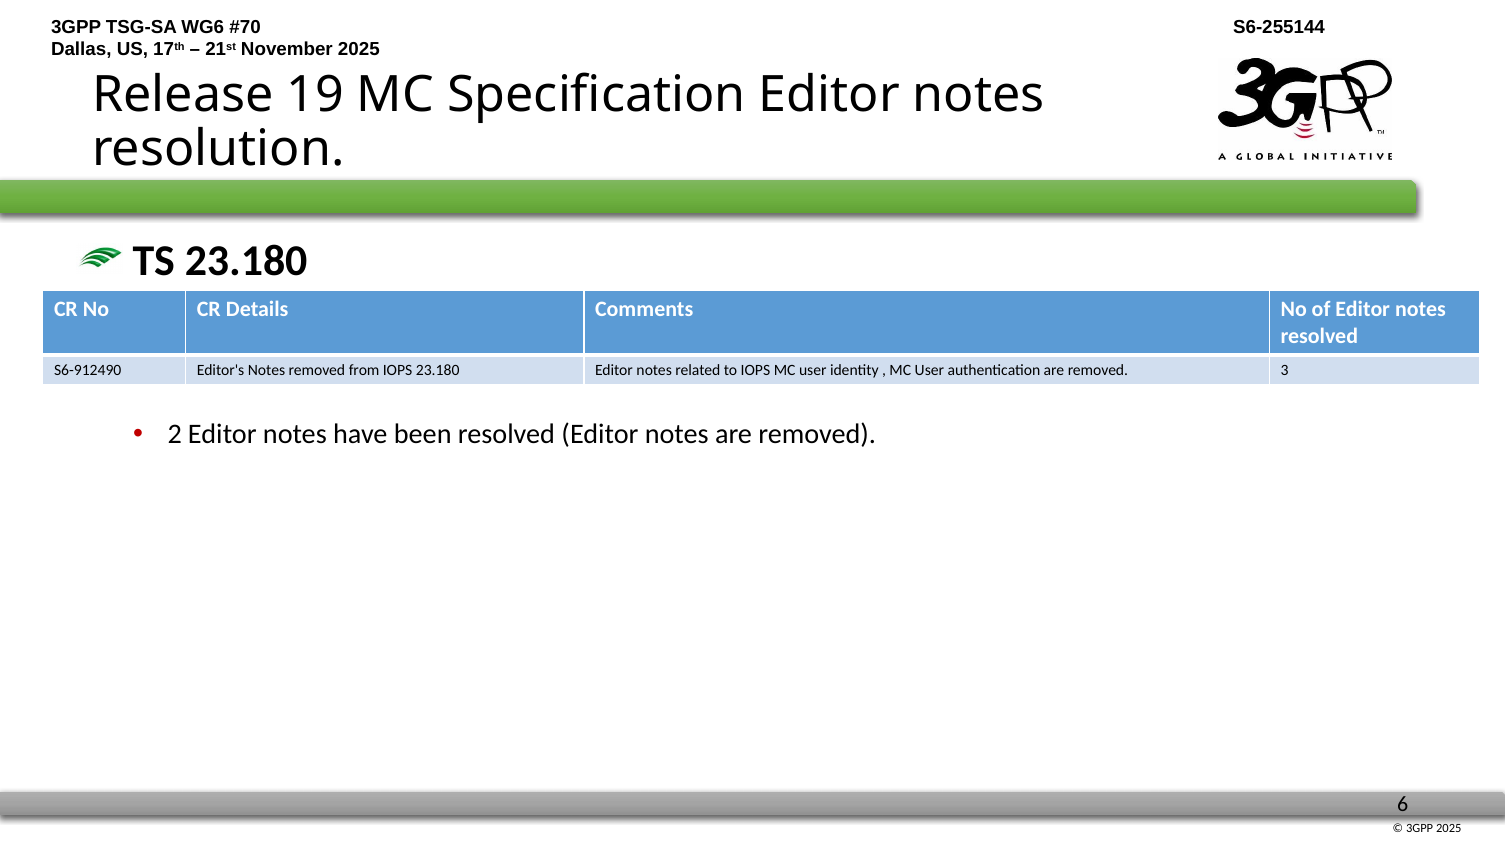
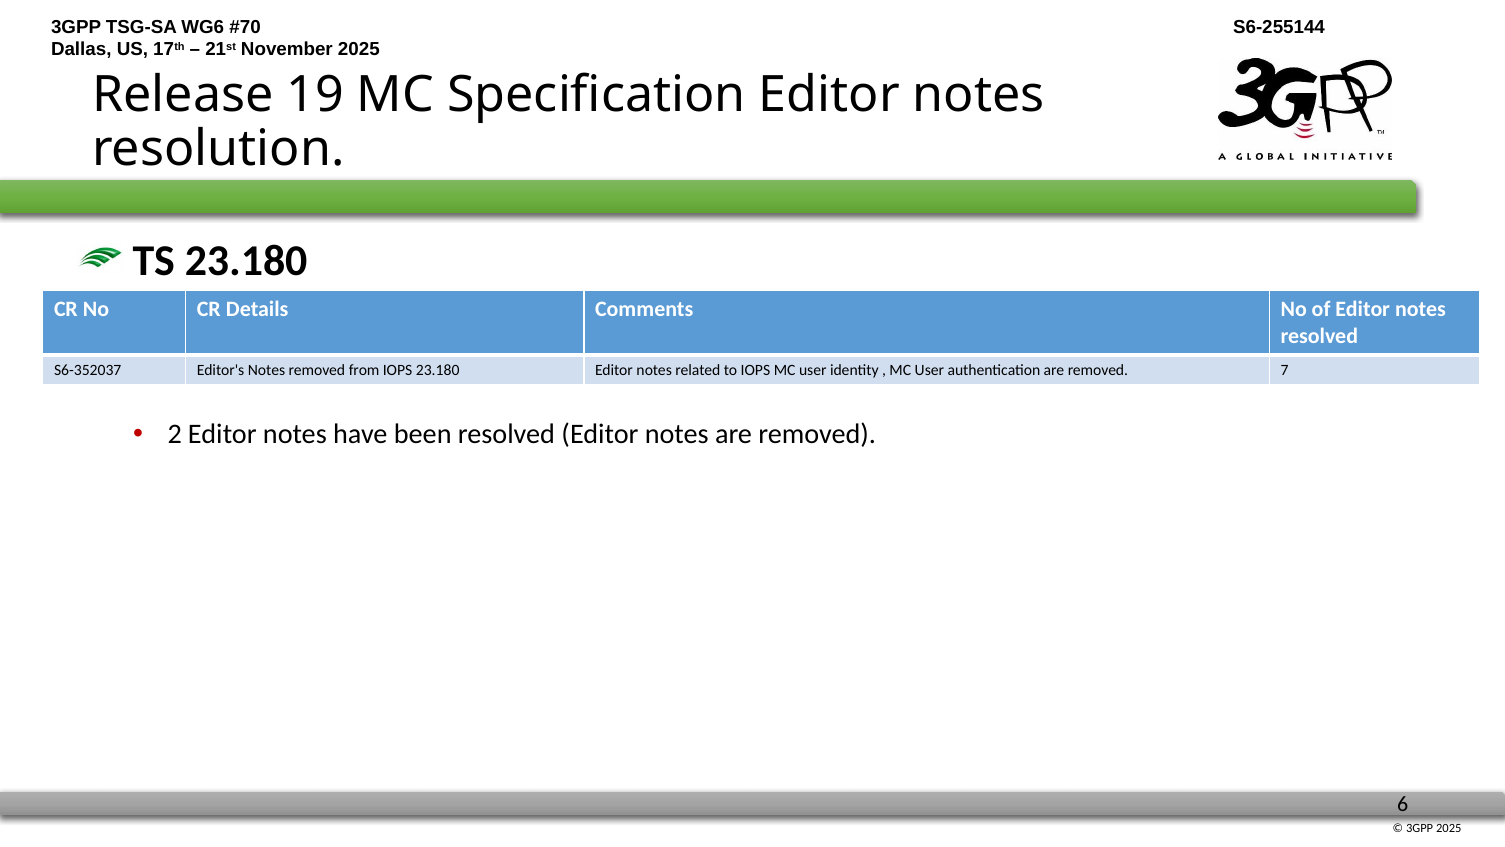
S6-912490: S6-912490 -> S6-352037 (88, 370)
3: 3 -> 7 (1285, 370)
